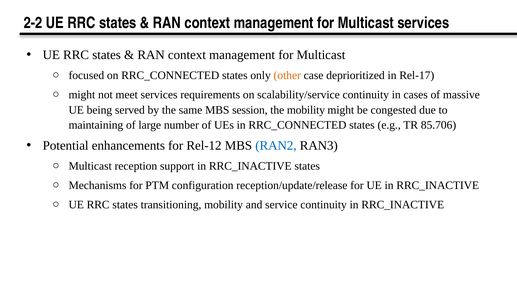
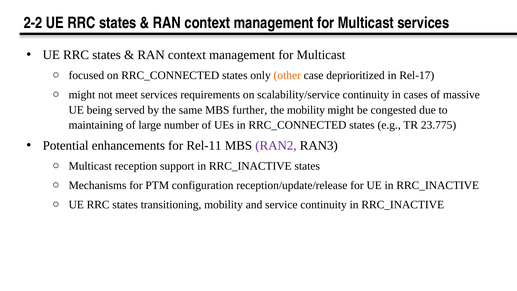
session: session -> further (250, 110)
85.706: 85.706 -> 23.775 (439, 125)
Rel-12: Rel-12 -> Rel-11 (204, 146)
RAN2 colour: blue -> purple (276, 146)
